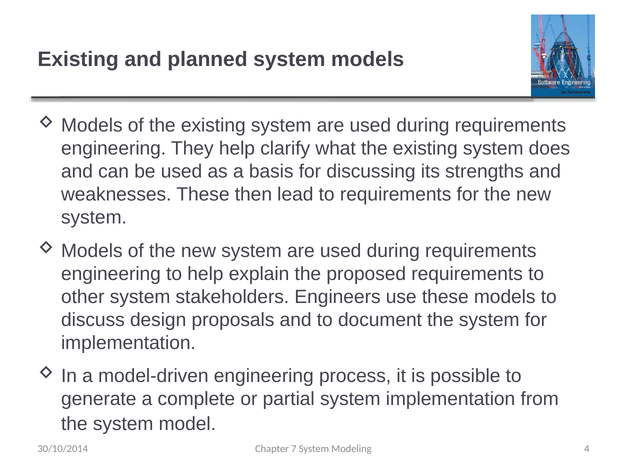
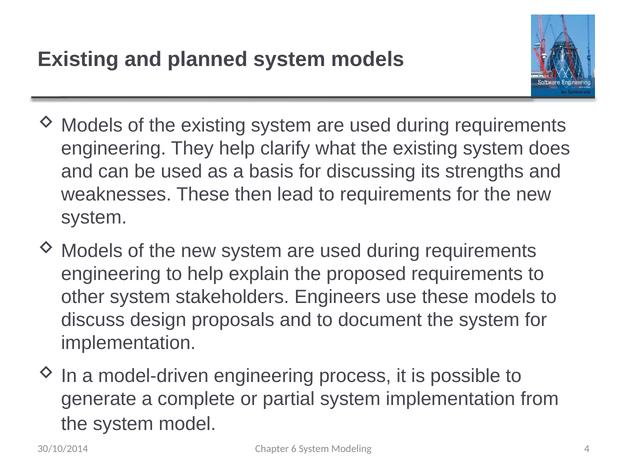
7: 7 -> 6 (294, 449)
